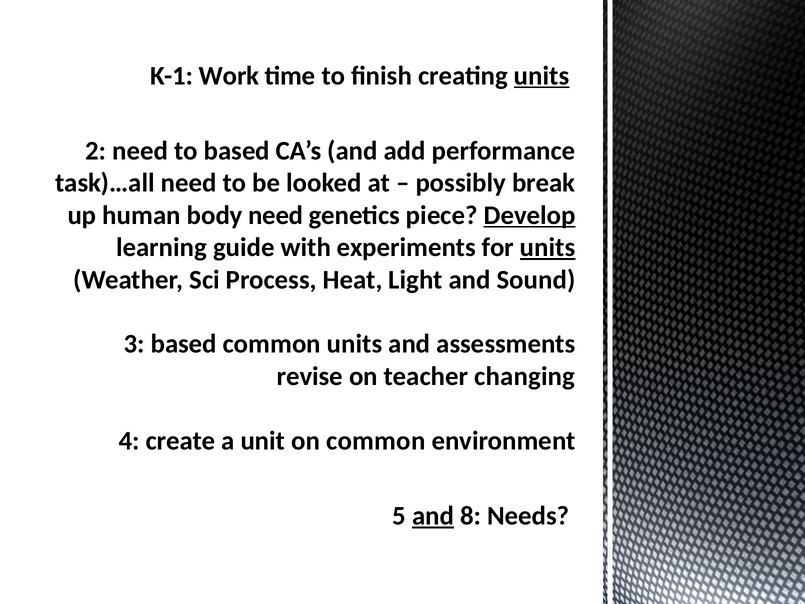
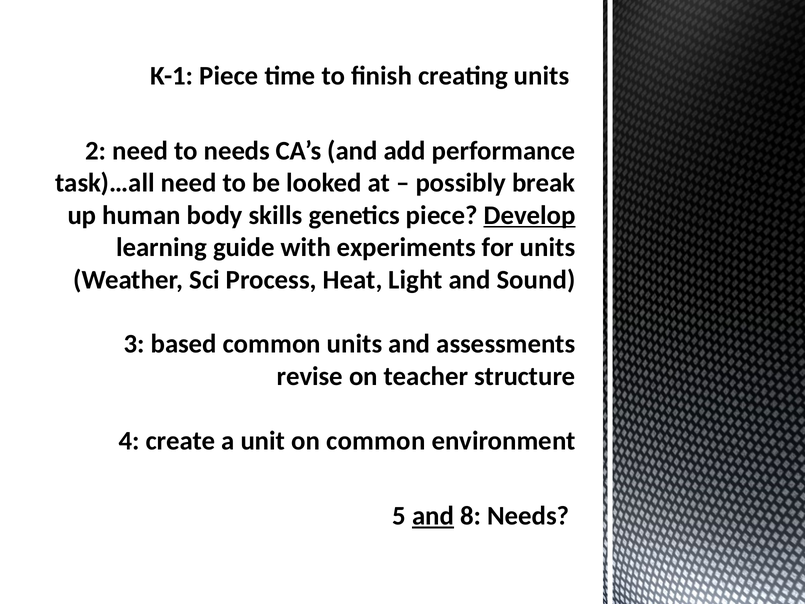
K-1 Work: Work -> Piece (229, 76)
units underline: present -> none (542, 76)
to based: based -> needs (237, 151)
body need: need -> skills (276, 215)
units underline: present -> none (548, 247)
changing: changing -> structure (525, 376)
